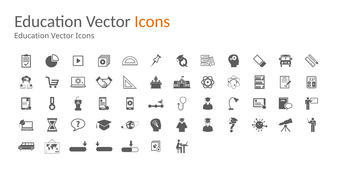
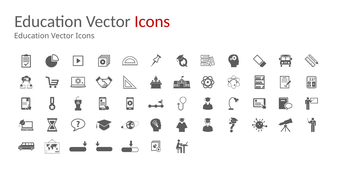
Icons colour: orange -> red (152, 22)
